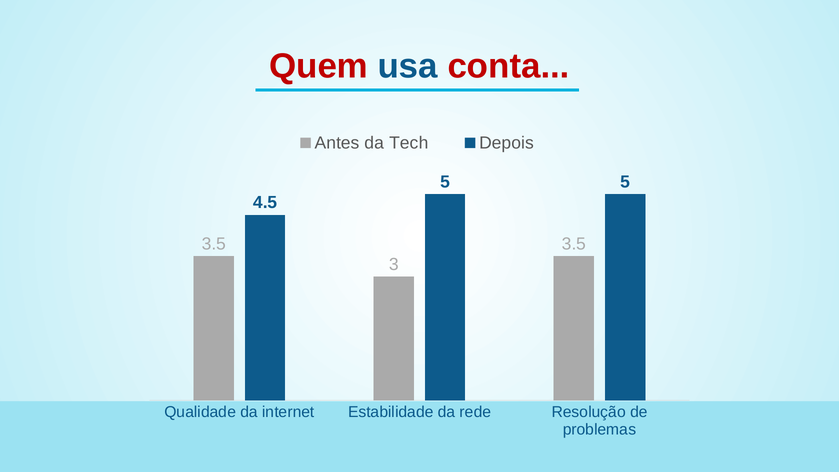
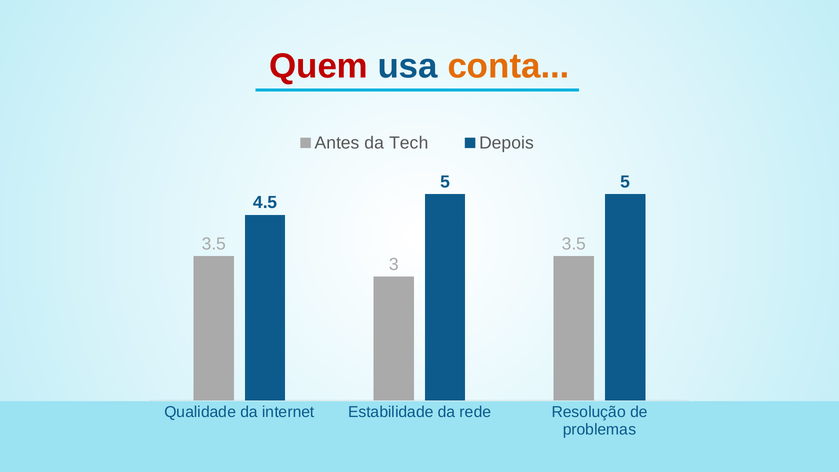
conta colour: red -> orange (509, 66)
